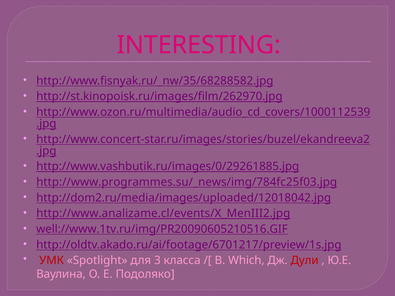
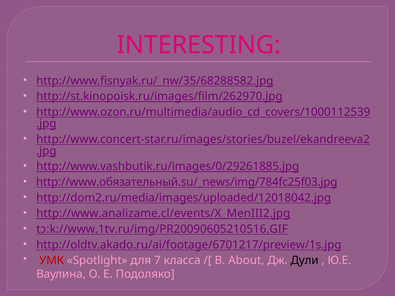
http://www.programmes.su/_news/img/784fc25f03.jpg: http://www.programmes.su/_news/img/784fc25f03.jpg -> http://www.обязательный.su/_news/img/784fc25f03.jpg (187, 182)
well://www.1tv.ru/img/PR20090605210516.GIF: well://www.1tv.ru/img/PR20090605210516.GIF -> tɔːk://www.1tv.ru/img/PR20090605210516.GIF (162, 229)
3: 3 -> 7 (157, 261)
Which: Which -> About (246, 261)
Дули colour: red -> black (305, 261)
